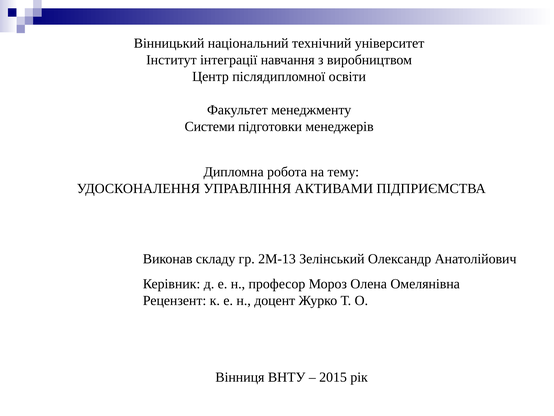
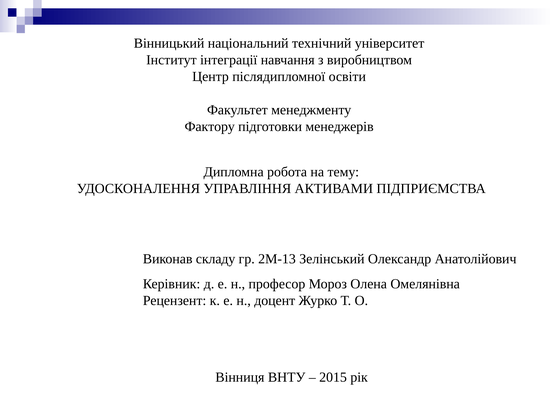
Системи: Системи -> Фактору (210, 126)
